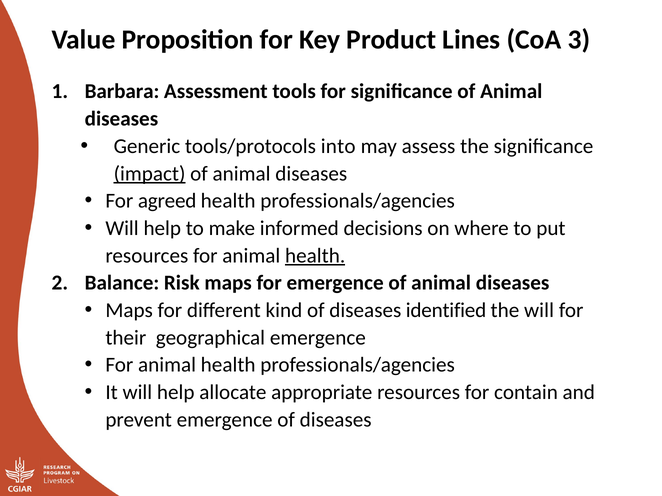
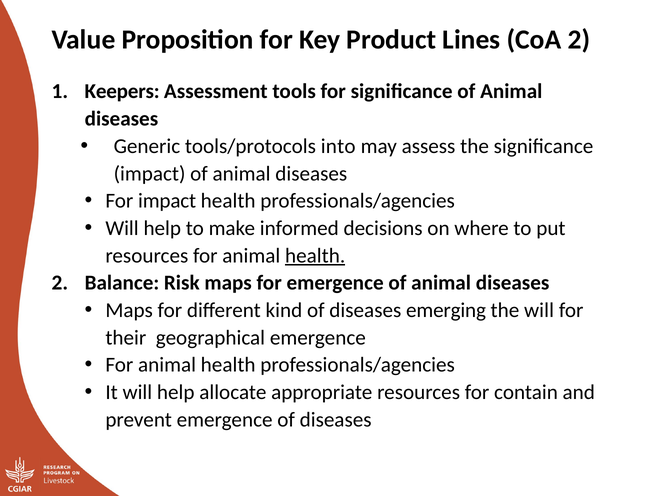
CoA 3: 3 -> 2 (579, 40)
Barbara: Barbara -> Keepers (122, 92)
impact underline: present -> none (150, 174)
For agreed: agreed -> impact (167, 201)
identified: identified -> emerging (446, 311)
